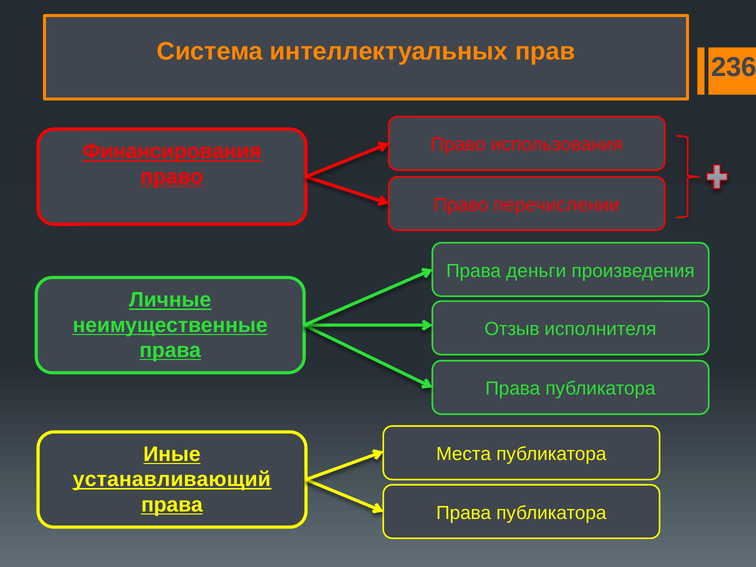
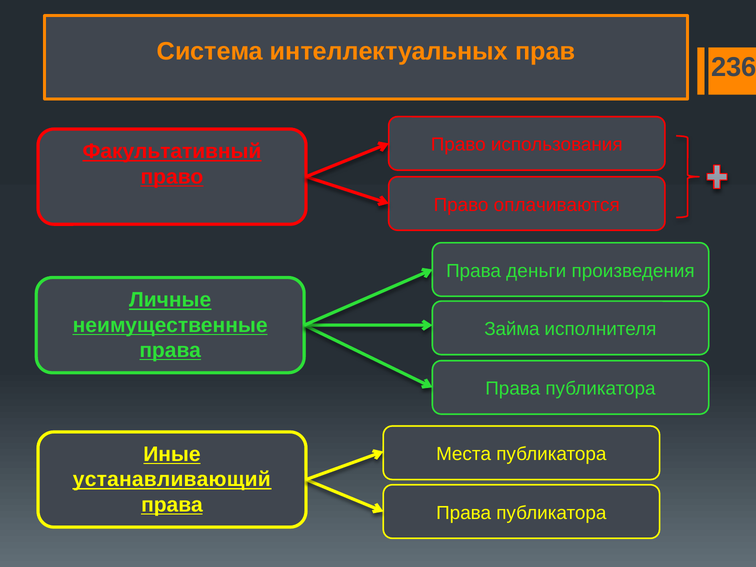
Финансирования: Финансирования -> Факультативный (172, 151)
перечислении: перечислении -> оплачиваются (557, 205)
Отзыв: Отзыв -> Займа (512, 329)
